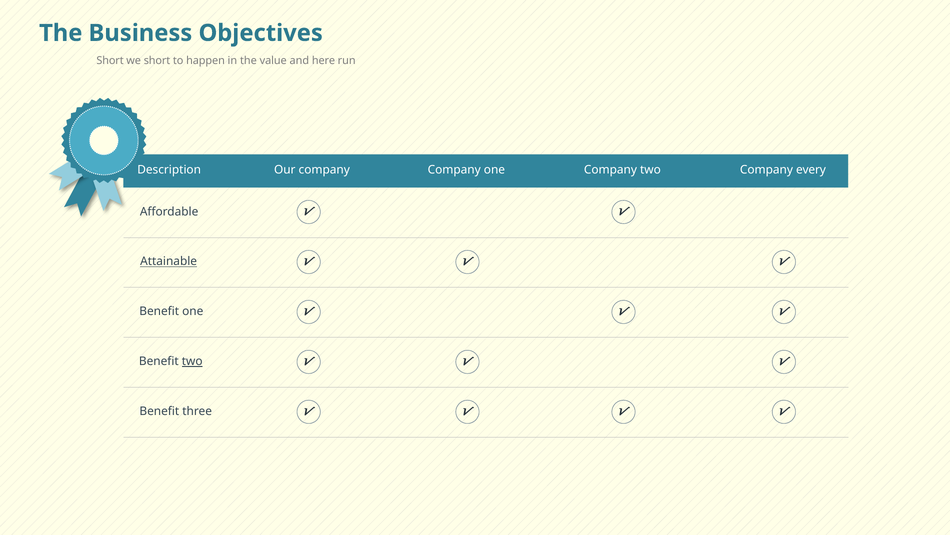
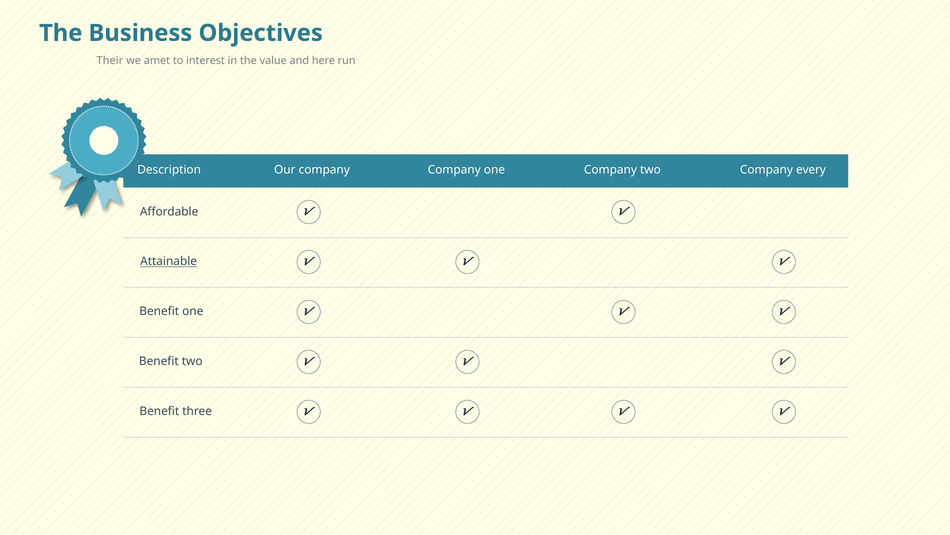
Short: Short -> Their (110, 60)
we short: short -> amet (157, 60)
happen: happen -> interest (206, 60)
two underline: present -> none (192, 361)
